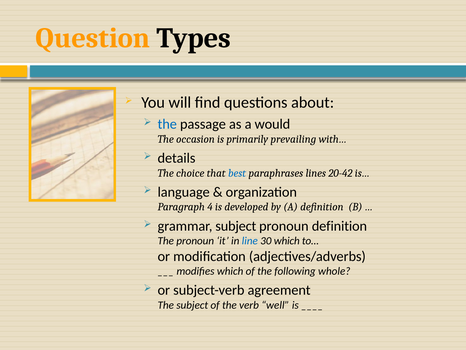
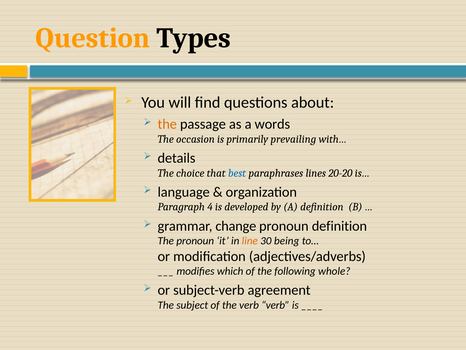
the colour: blue -> orange (167, 124)
would: would -> words (272, 124)
20-42: 20-42 -> 20-20 (340, 173)
grammar subject: subject -> change (236, 226)
line colour: blue -> orange (250, 241)
30 which: which -> being (287, 241)
verb well: well -> verb (275, 305)
